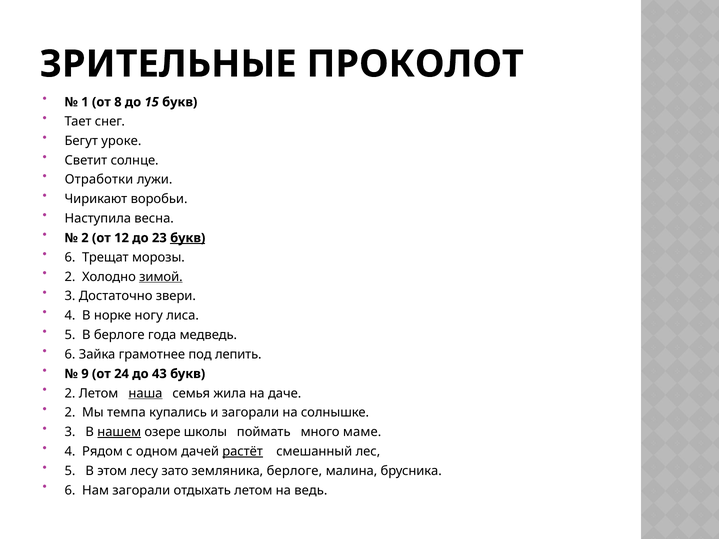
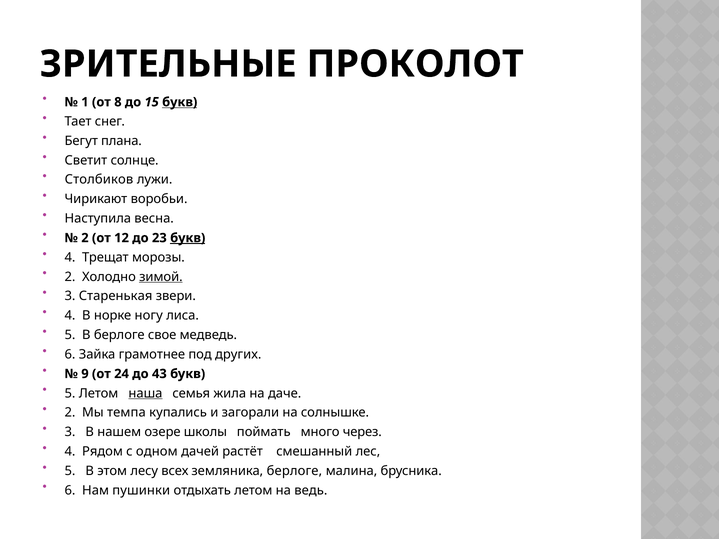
букв underline: none -> present (180, 102)
уроке: уроке -> плана (121, 141)
Отработки: Отработки -> Столбиков (99, 180)
6: 6 -> 4 (70, 257)
Достаточно: Достаточно -> Старенькая (116, 296)
года: года -> свое (162, 335)
лепить: лепить -> других (238, 355)
2: 2 -> 5 (70, 393)
нашем underline: present -> none (119, 432)
маме: маме -> через (362, 432)
растёт underline: present -> none (243, 452)
зато: зато -> всех (175, 471)
Нам загорали: загорали -> пушинки (141, 490)
